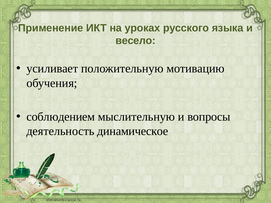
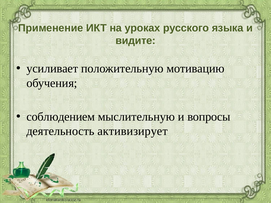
весело: весело -> видите (136, 41)
динамическое: динамическое -> активизирует (133, 131)
